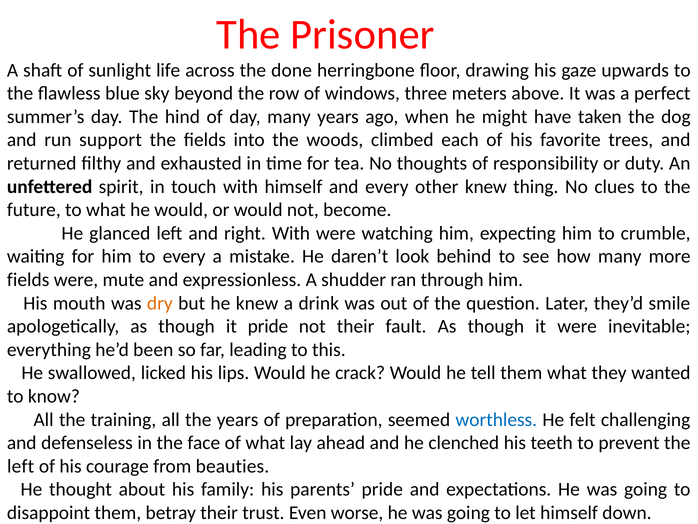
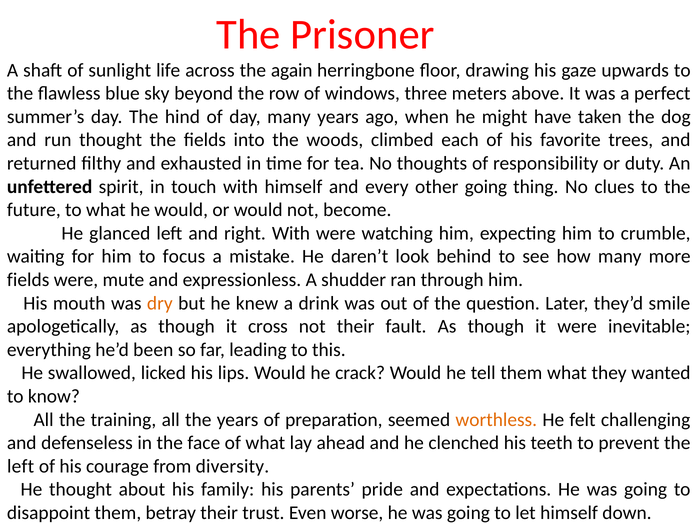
done: done -> again (292, 70)
run support: support -> thought (111, 140)
other knew: knew -> going (486, 186)
to every: every -> focus (184, 256)
it pride: pride -> cross (268, 326)
worthless colour: blue -> orange (496, 419)
beauties: beauties -> diversity (232, 466)
